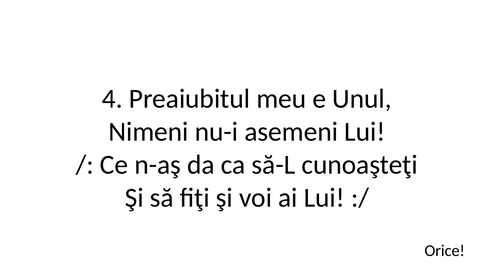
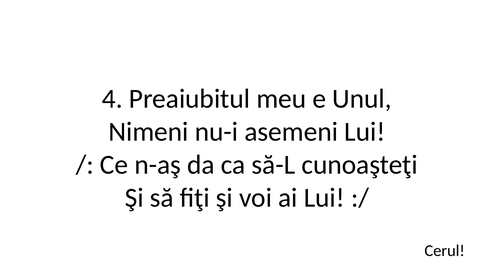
Orice: Orice -> Cerul (445, 251)
